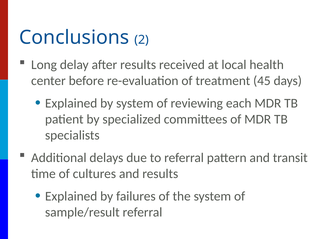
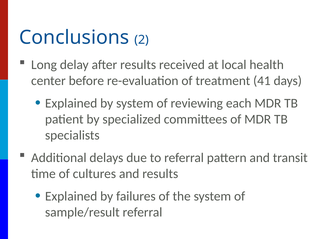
45: 45 -> 41 (262, 81)
